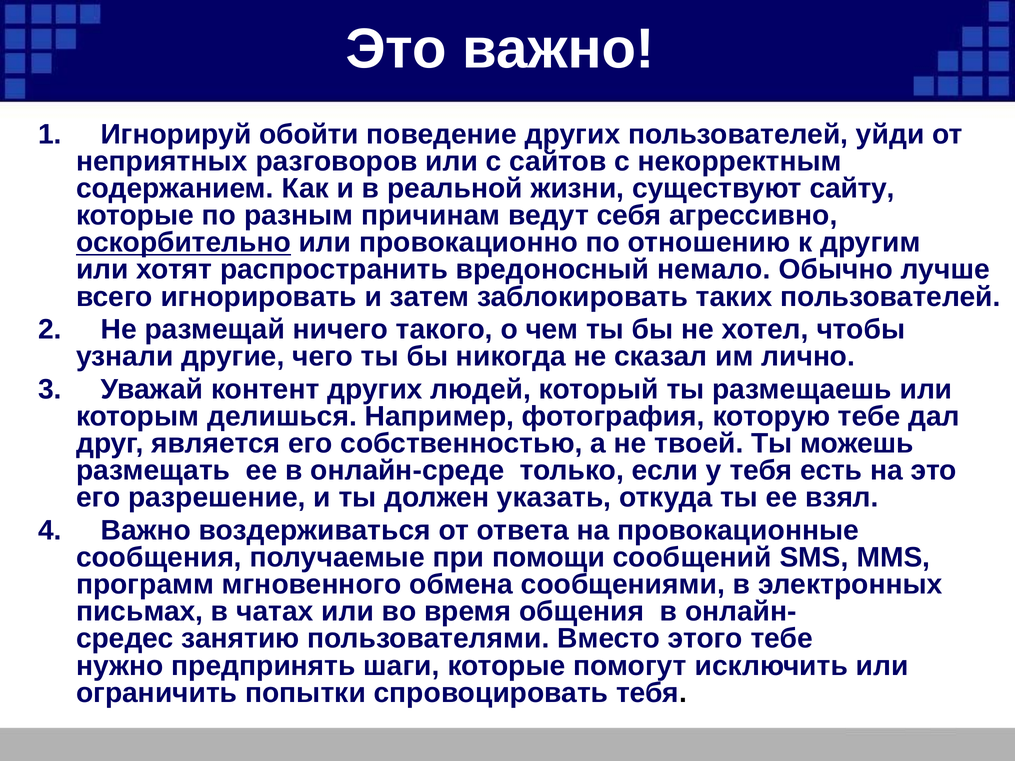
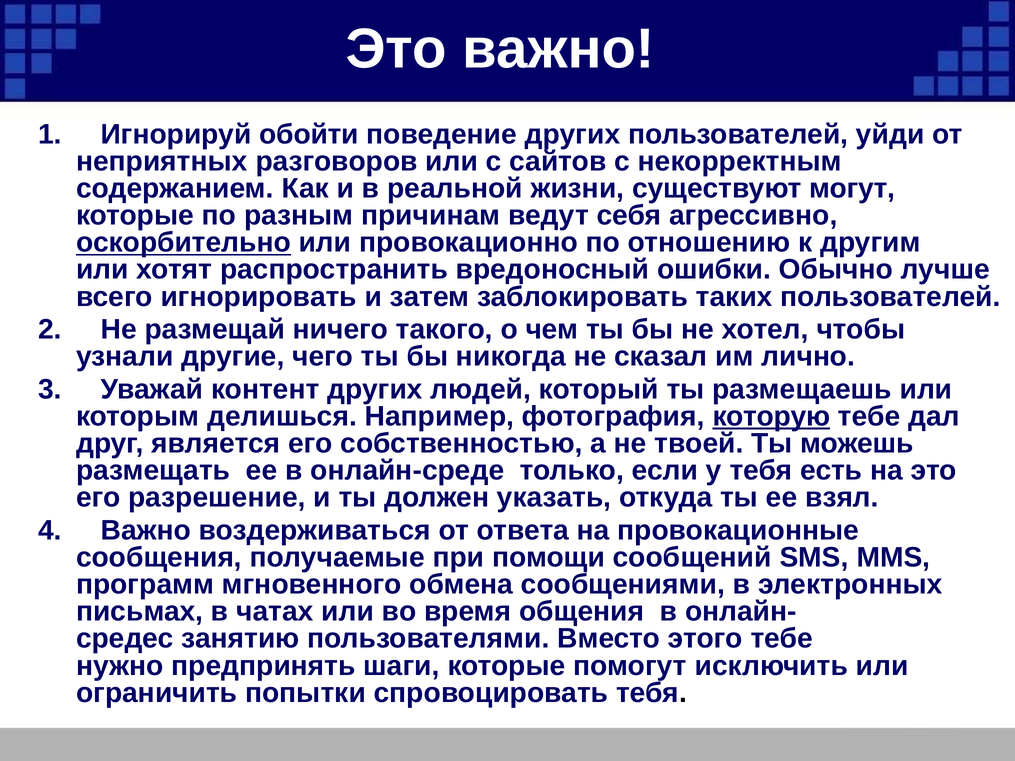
сайту: сайту -> могут (852, 188)
немало: немало -> ошибки (714, 270)
которую underline: none -> present (771, 416)
